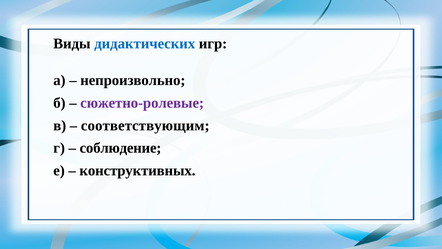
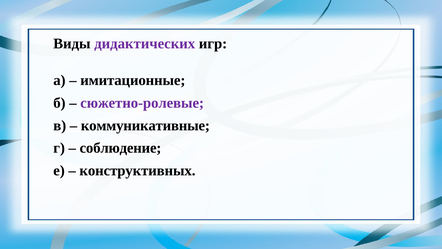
дидактических colour: blue -> purple (145, 44)
непроизвольно: непроизвольно -> имитационные (133, 80)
соответствующим: соответствующим -> коммуникативные (145, 125)
